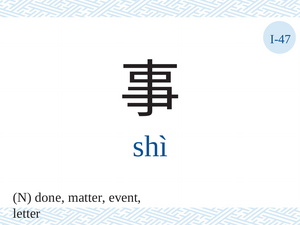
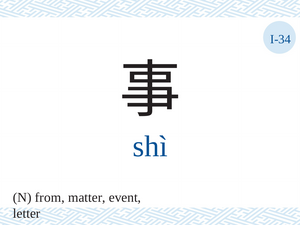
I-47: I-47 -> I-34 (281, 39)
done: done -> from (50, 197)
